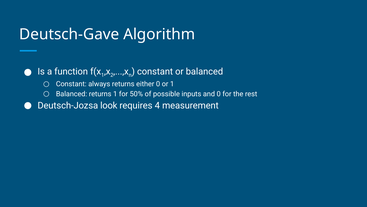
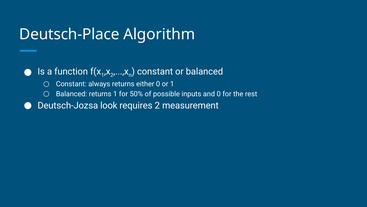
Deutsch-Gave: Deutsch-Gave -> Deutsch-Place (69, 34)
requires 4: 4 -> 2 (157, 105)
